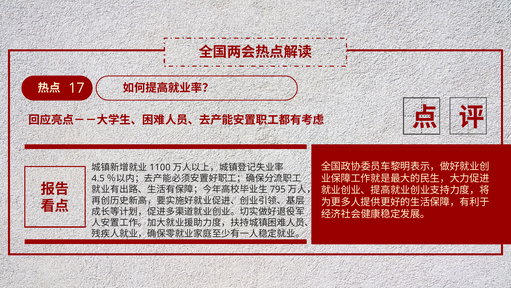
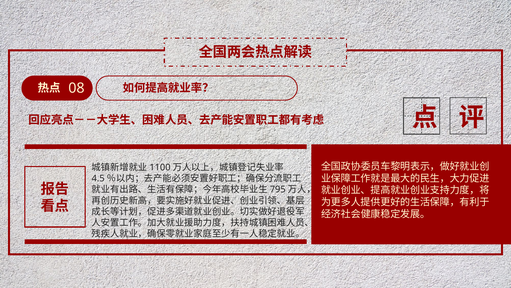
17: 17 -> 08 (76, 88)
